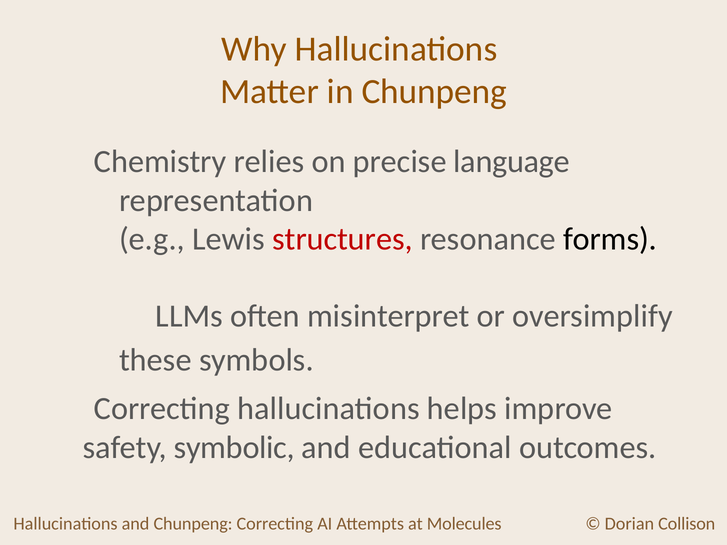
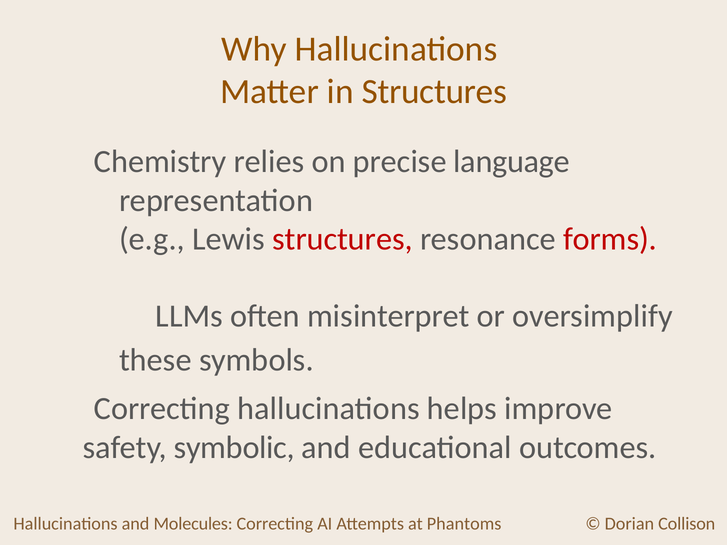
in Chunpeng: Chunpeng -> Structures (434, 92)
forms colour: black -> red (610, 239)
and Chunpeng: Chunpeng -> Molecules (193, 524)
Molecules: Molecules -> Phantoms (464, 524)
